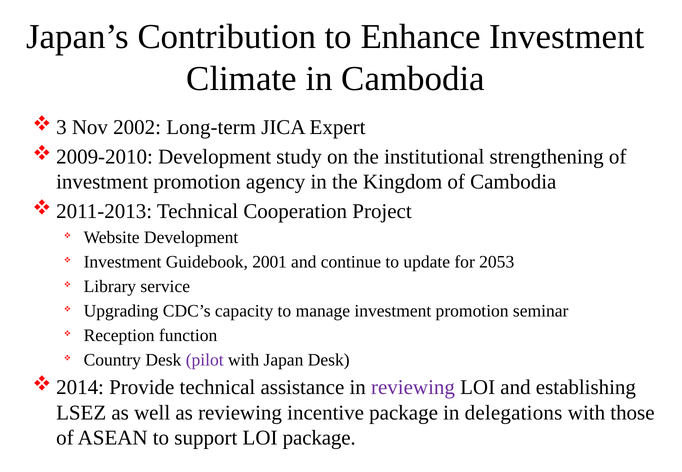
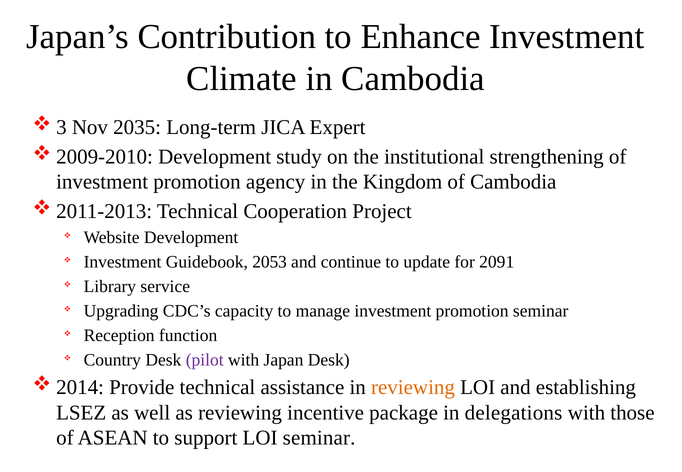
2002: 2002 -> 2035 (137, 127)
2001: 2001 -> 2053 (270, 262)
2053: 2053 -> 2091 (497, 262)
reviewing colour: purple -> orange (413, 388)
LOI package: package -> seminar (319, 438)
